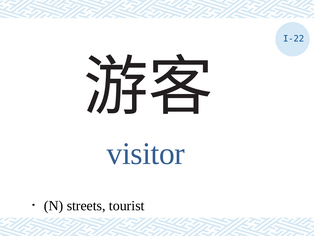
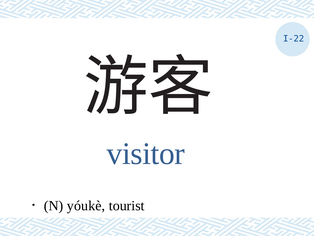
streets: streets -> yóukè (86, 205)
